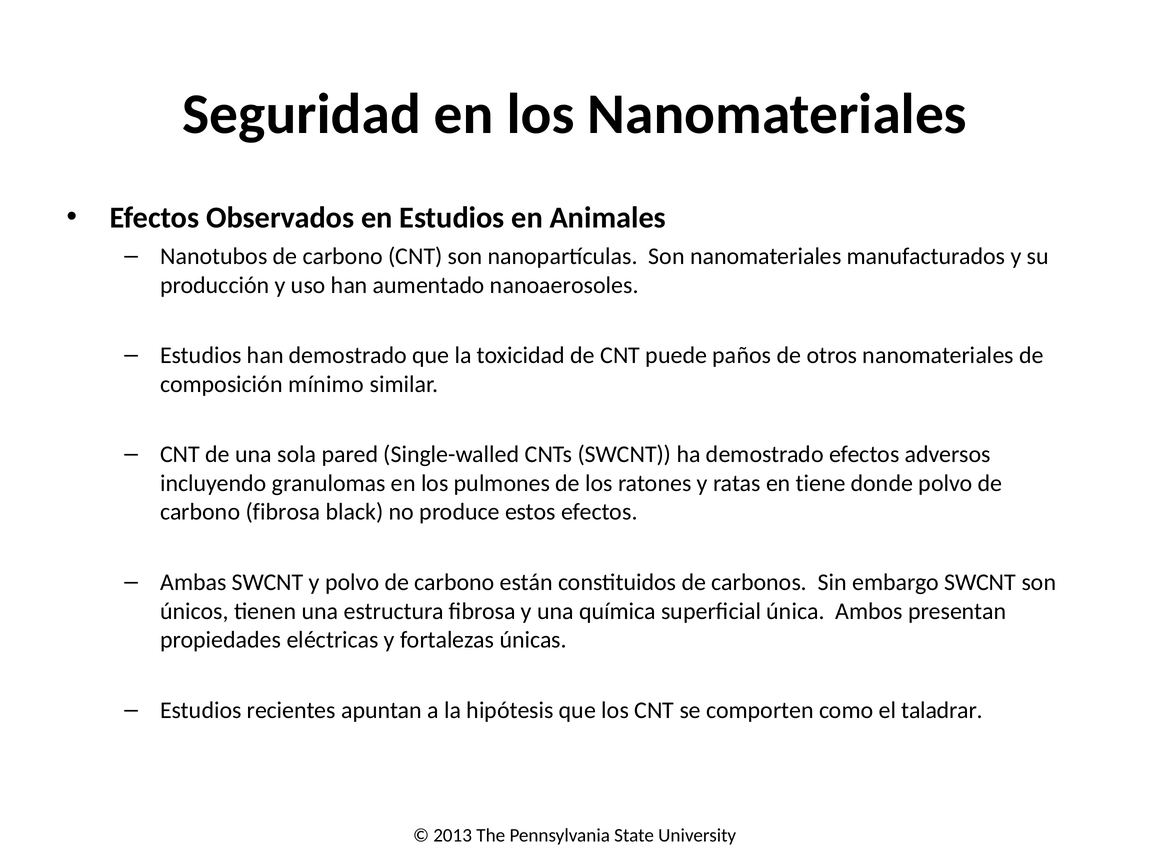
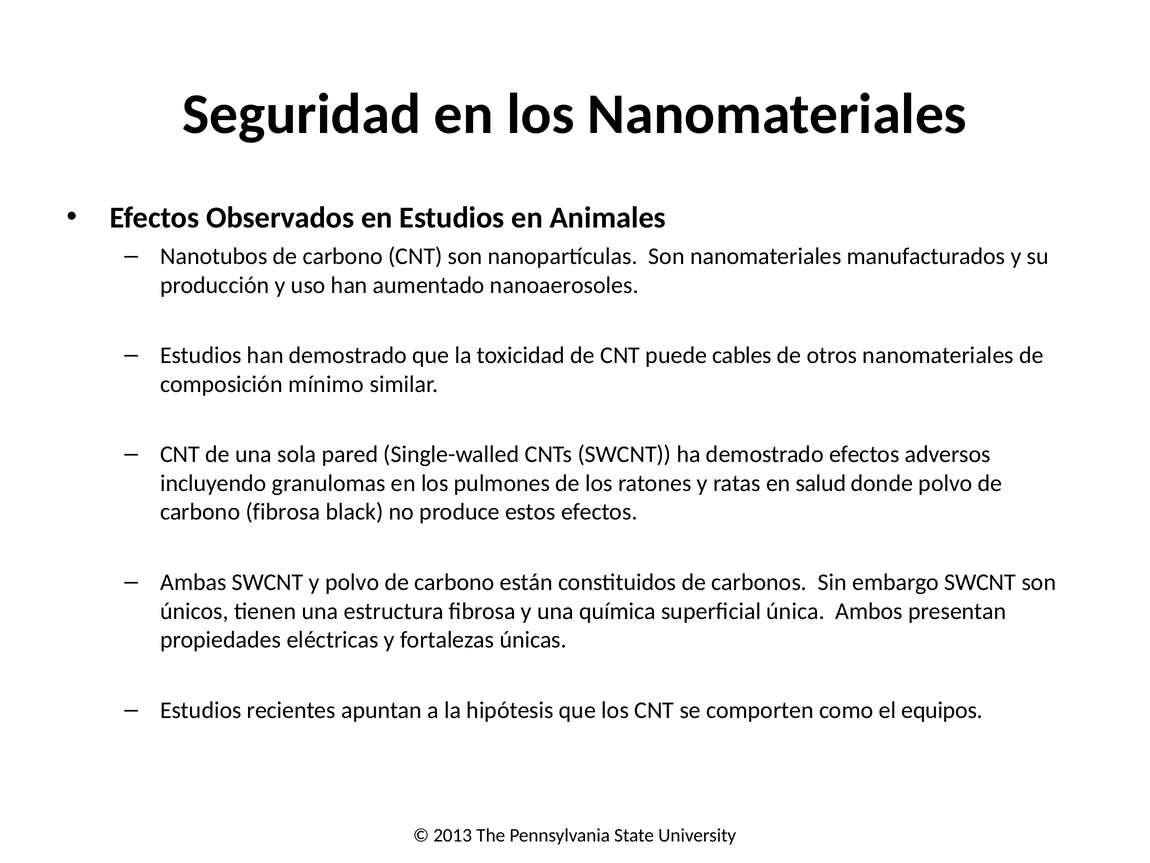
paños: paños -> cables (742, 355)
tiene: tiene -> salud (821, 483)
taladrar: taladrar -> equipos (942, 710)
